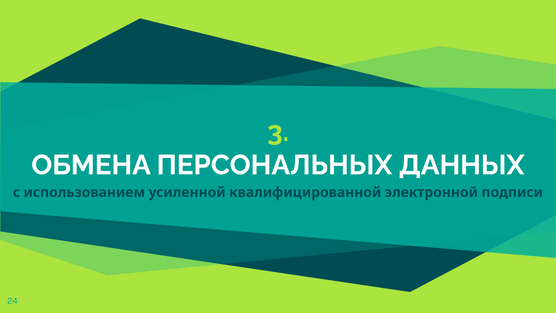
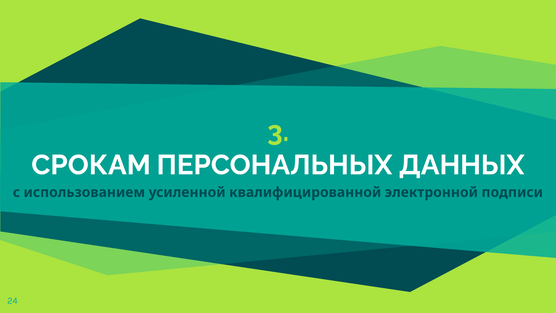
ОБМЕНА: ОБМЕНА -> СРОКАМ (91, 165)
